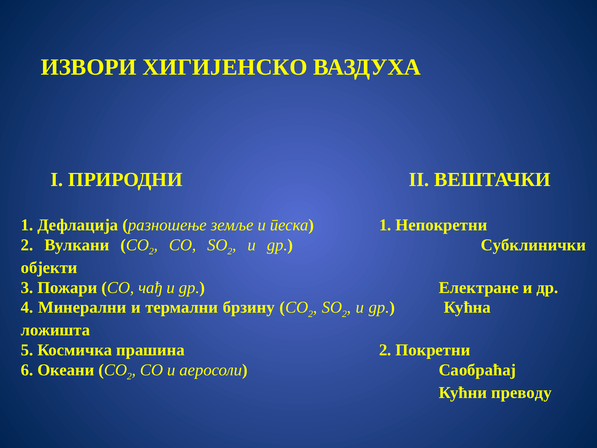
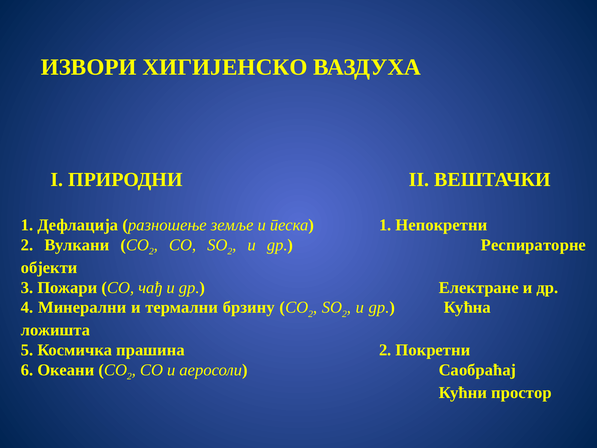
Субклинички: Субклинички -> Респираторне (533, 245)
преводу: преводу -> простор (521, 392)
